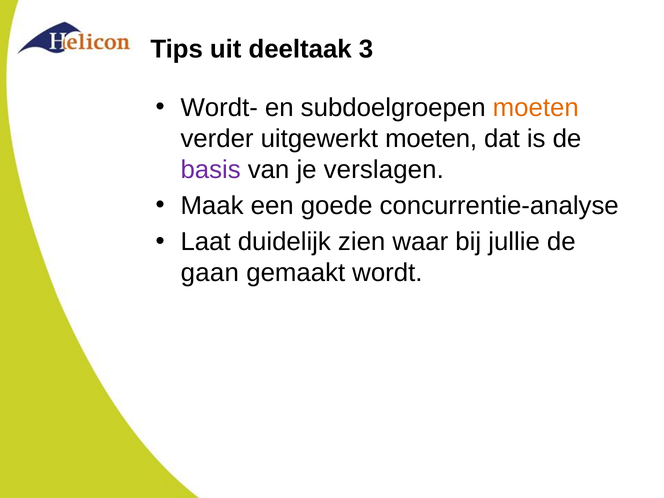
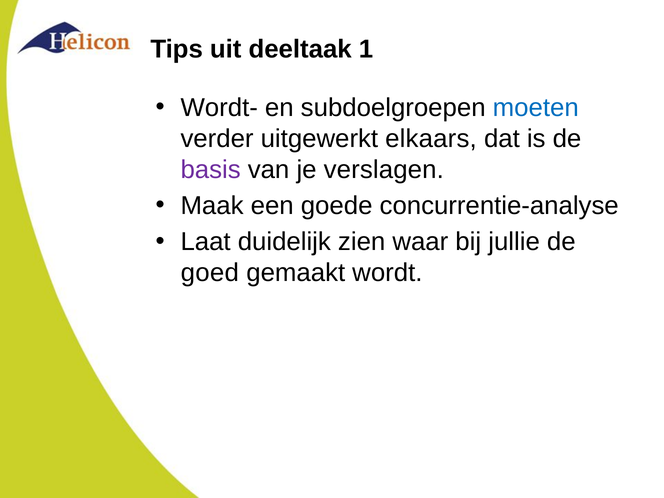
3: 3 -> 1 (366, 49)
moeten colour: orange -> blue (536, 108)
uitgewerkt moeten: moeten -> elkaars (431, 139)
gaan: gaan -> goed (210, 273)
